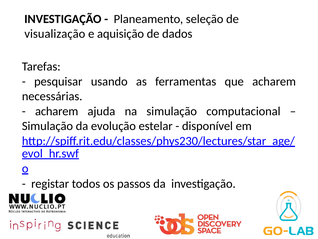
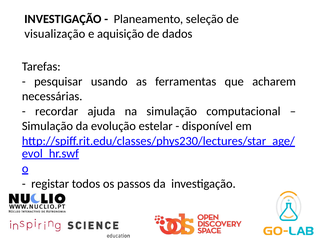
acharem: acharem -> recordar (57, 111)
